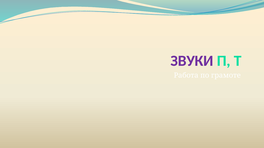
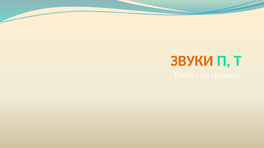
ЗВУКИ colour: purple -> orange (192, 61)
